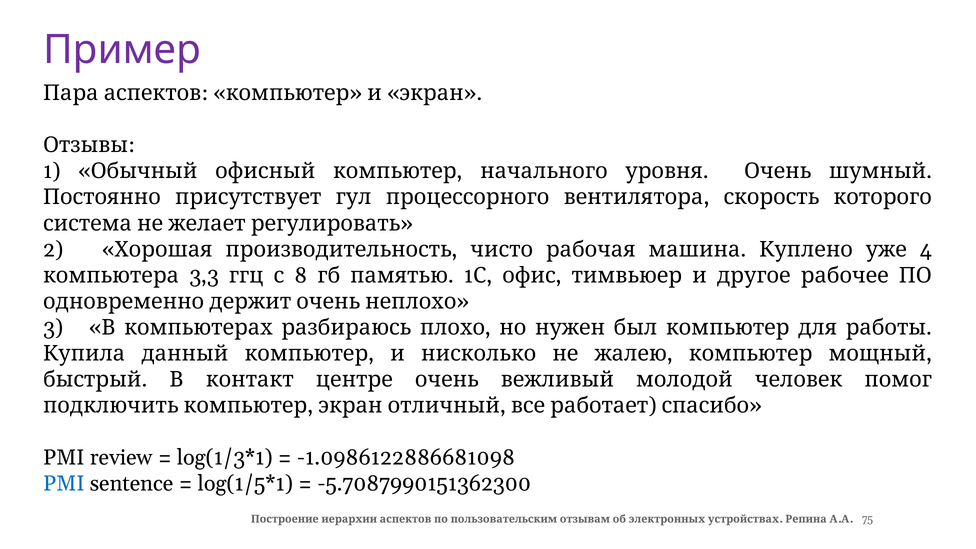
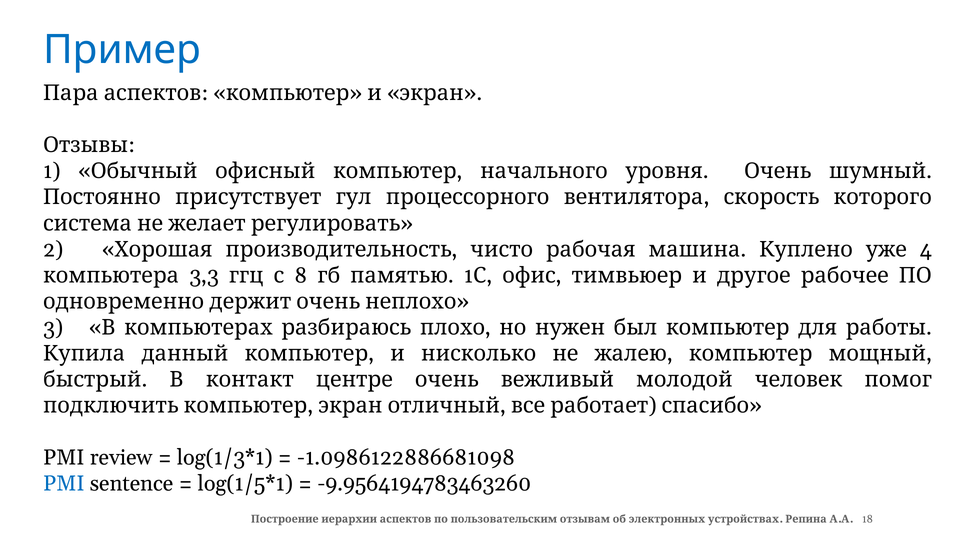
Пример colour: purple -> blue (122, 50)
-5.7087990151362300: -5.7087990151362300 -> -9.9564194783463260 (424, 484)
75: 75 -> 18 (868, 519)
